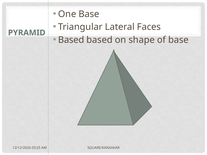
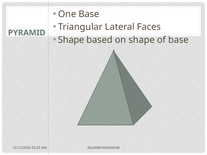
Based: Based -> Shape (71, 40)
